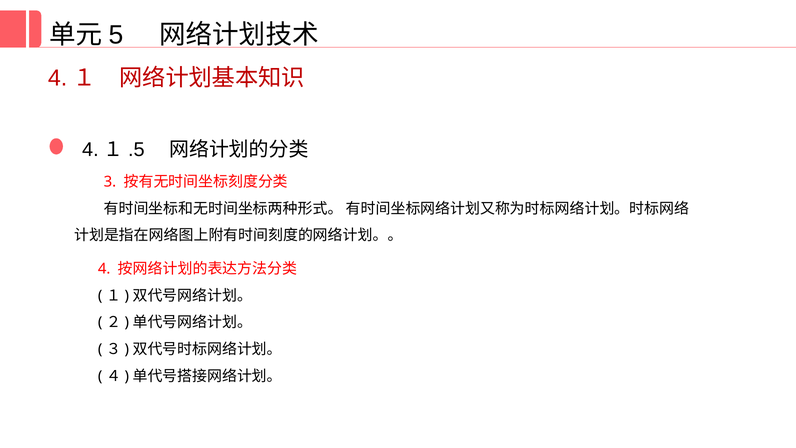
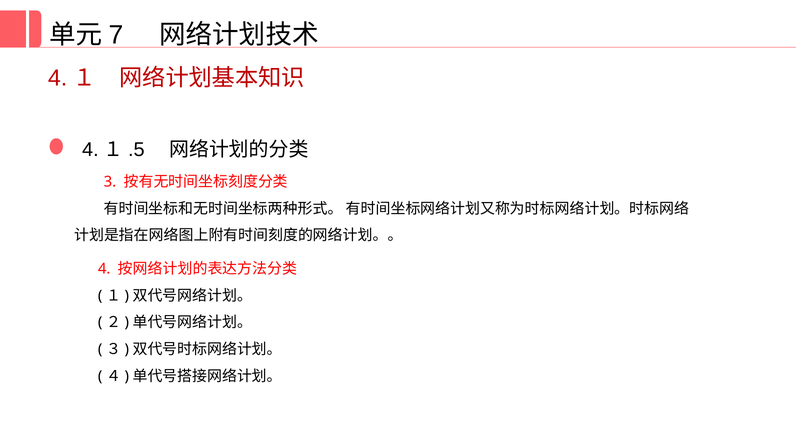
5: 5 -> 7 (116, 35)
